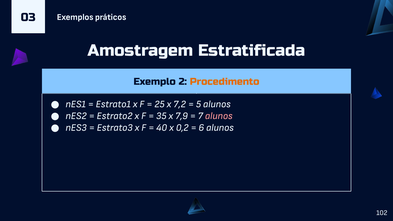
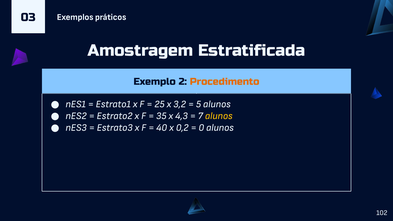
7,2: 7,2 -> 3,2 (180, 104)
7,9: 7,9 -> 4,3 (181, 116)
alunos colour: pink -> yellow (219, 116)
6: 6 -> 0 (201, 128)
